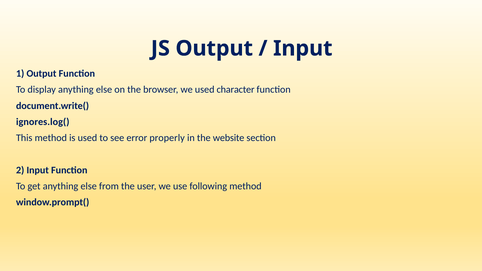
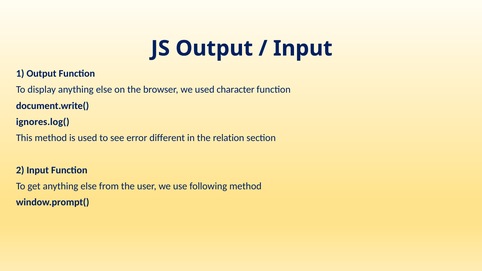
properly: properly -> different (167, 138)
website: website -> relation (229, 138)
